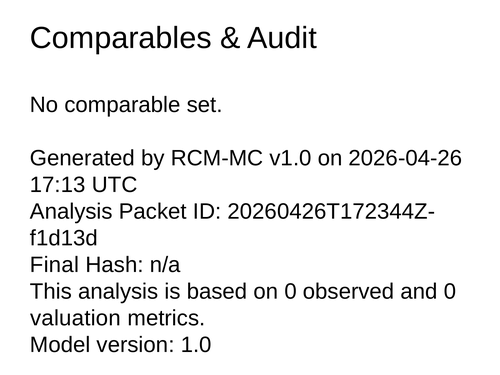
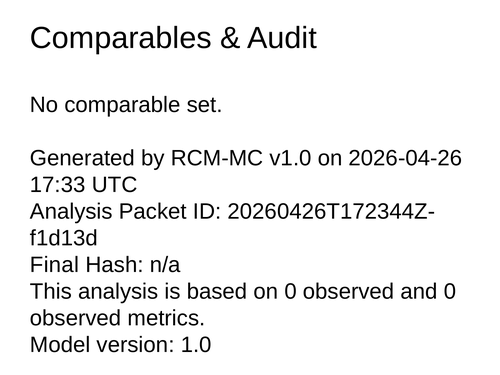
17:13: 17:13 -> 17:33 (58, 185)
valuation: valuation -> observed (76, 318)
